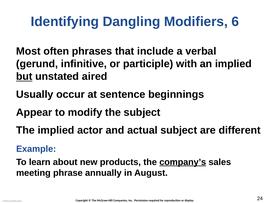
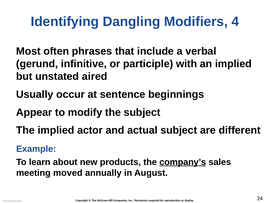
6: 6 -> 4 (235, 22)
but underline: present -> none (24, 76)
phrase: phrase -> moved (68, 172)
